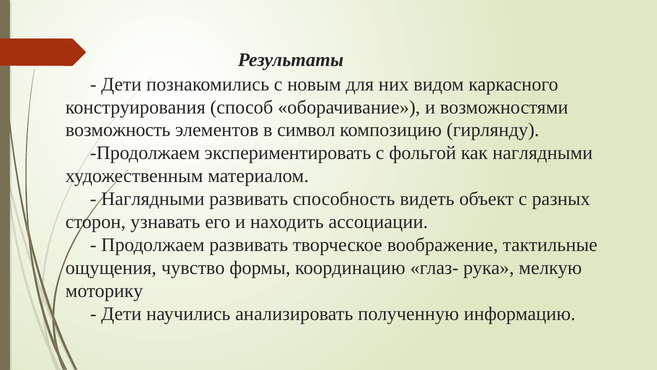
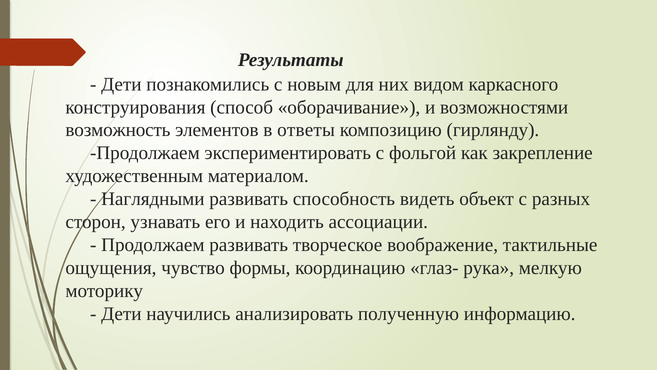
символ: символ -> ответы (306, 130)
как наглядными: наглядными -> закрепление (543, 153)
